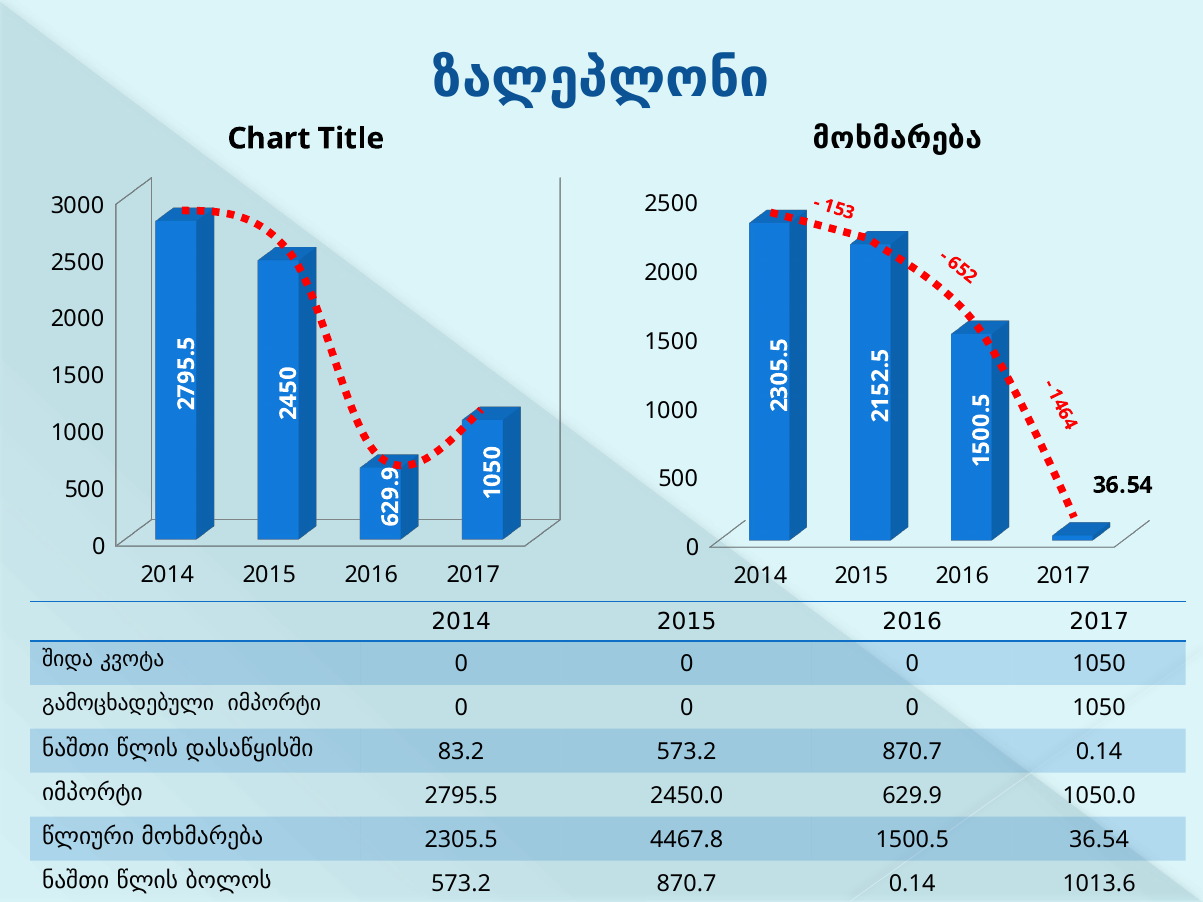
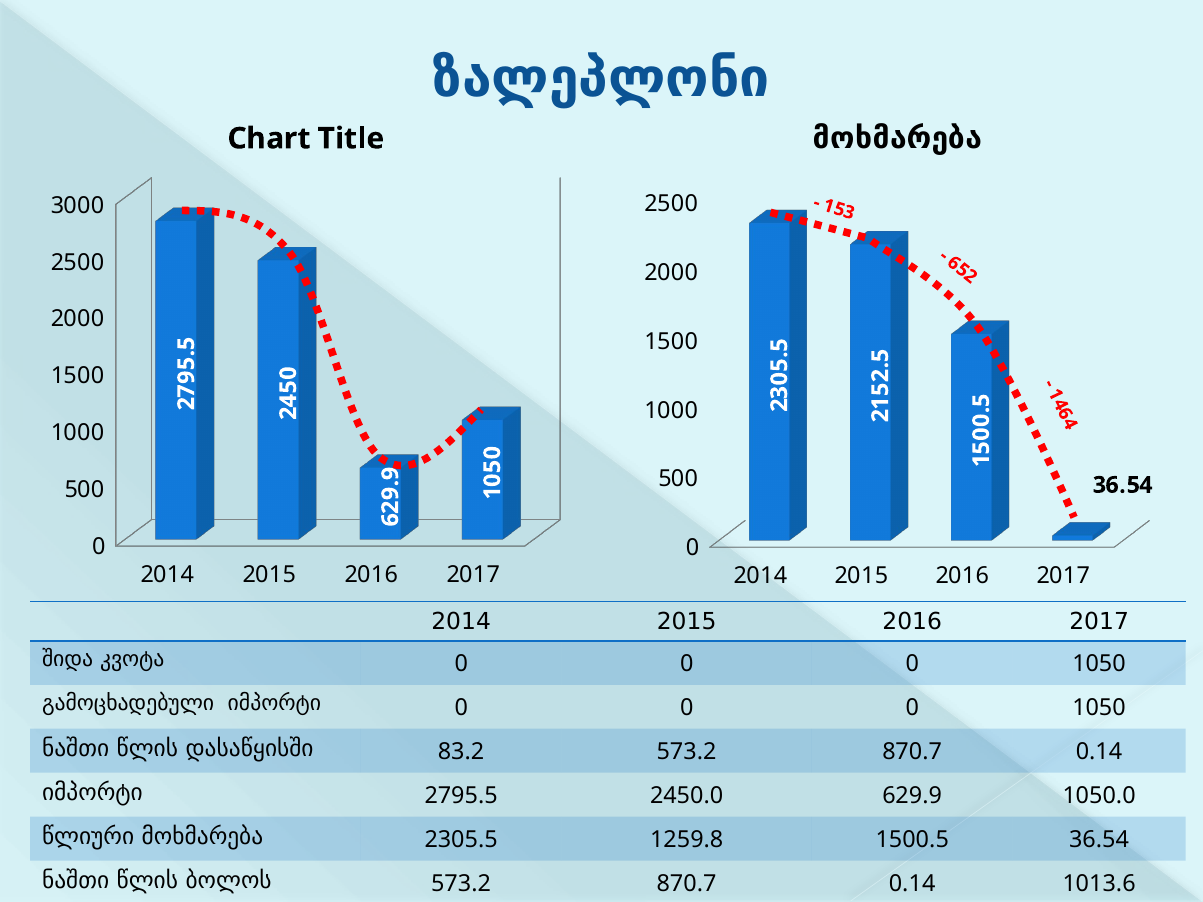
4467.8: 4467.8 -> 1259.8 (687, 840)
